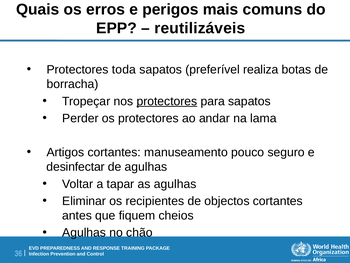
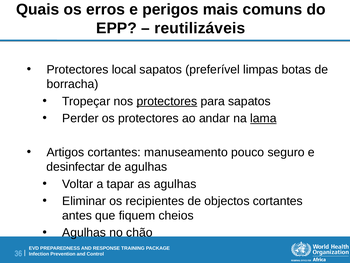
toda: toda -> local (124, 69)
realiza: realiza -> limpas (261, 69)
lama underline: none -> present (263, 118)
